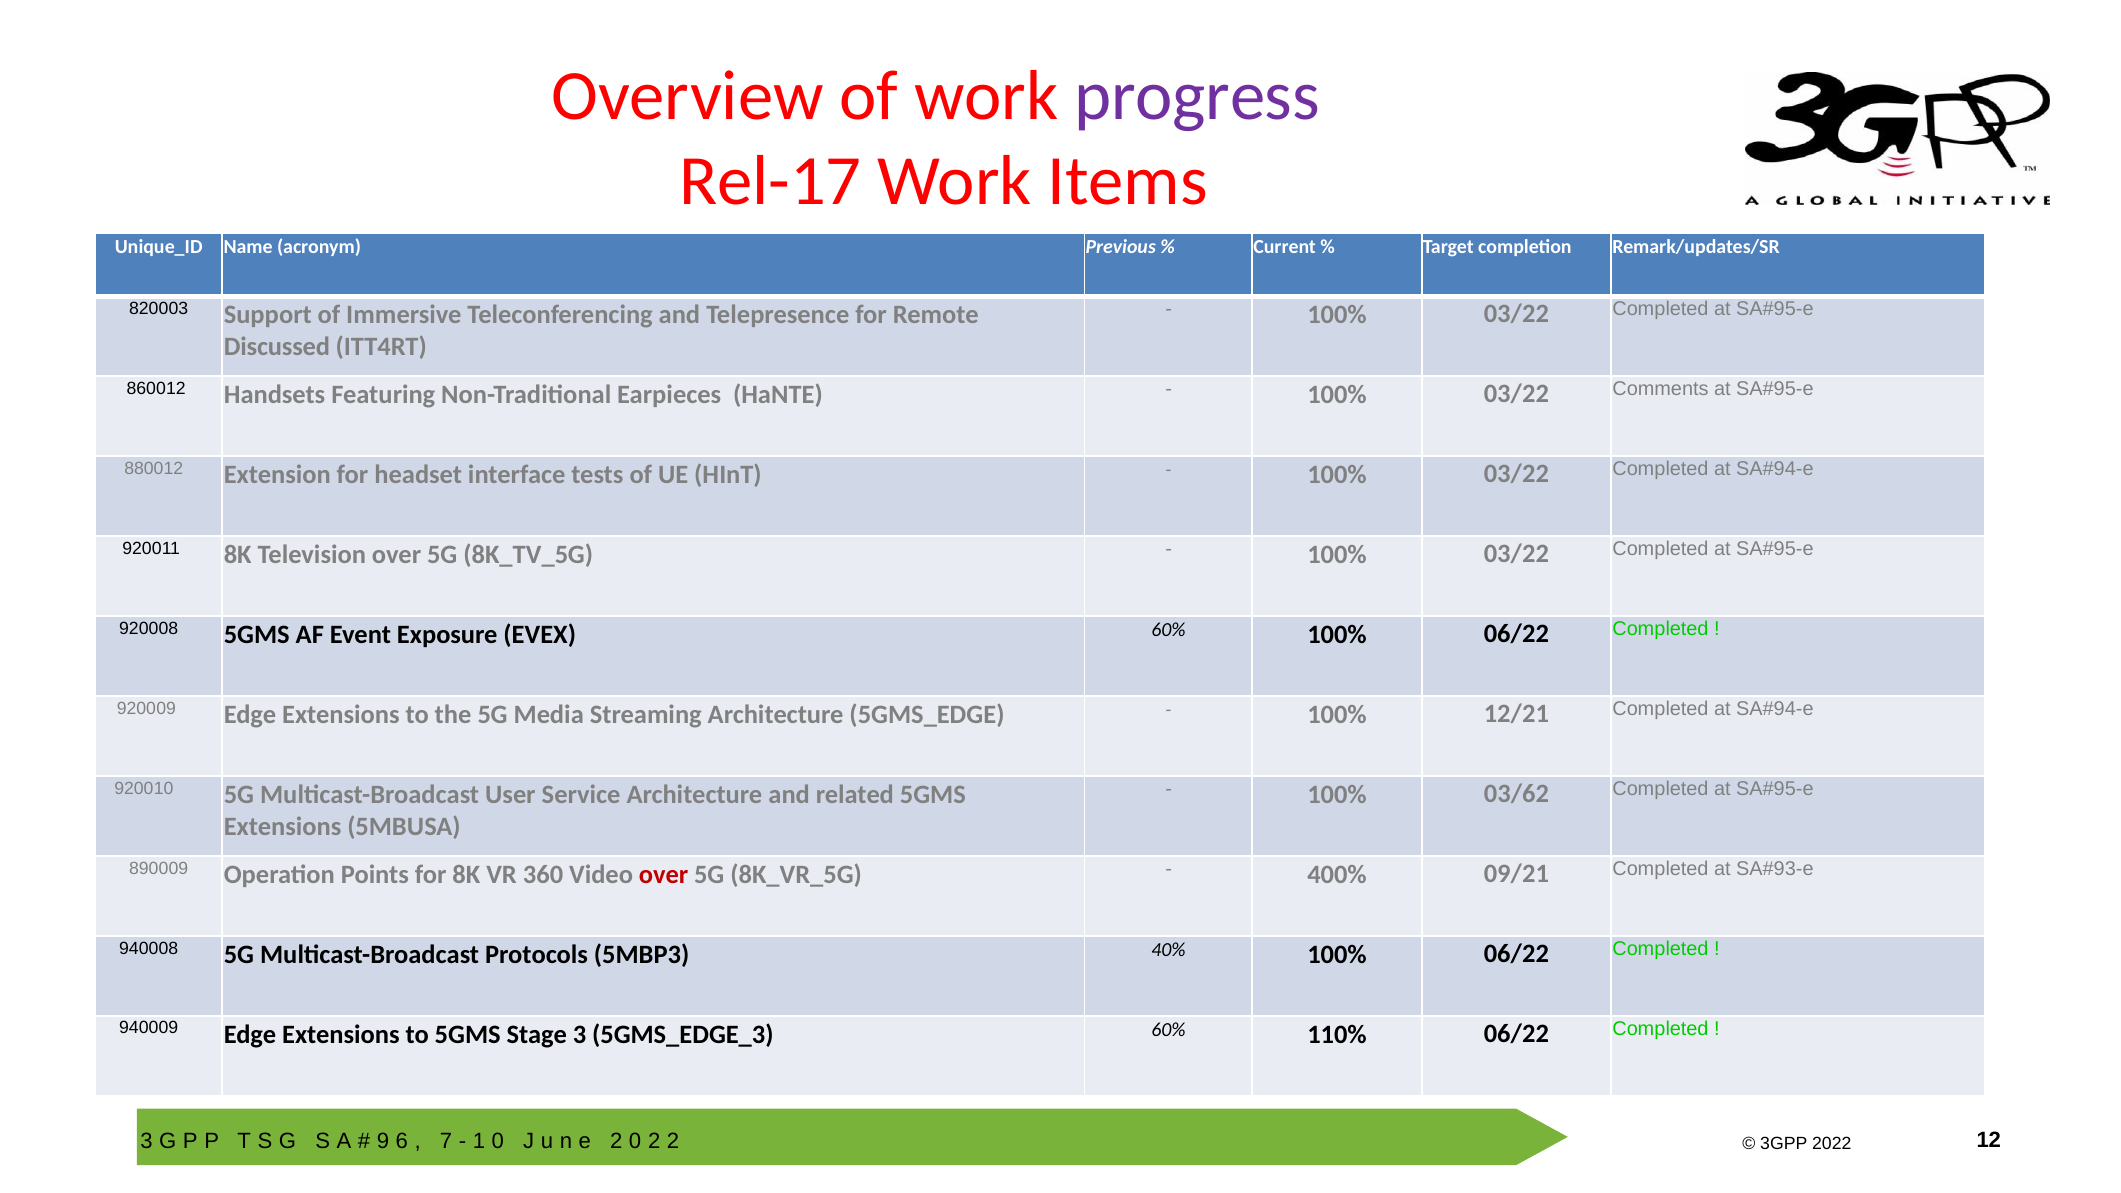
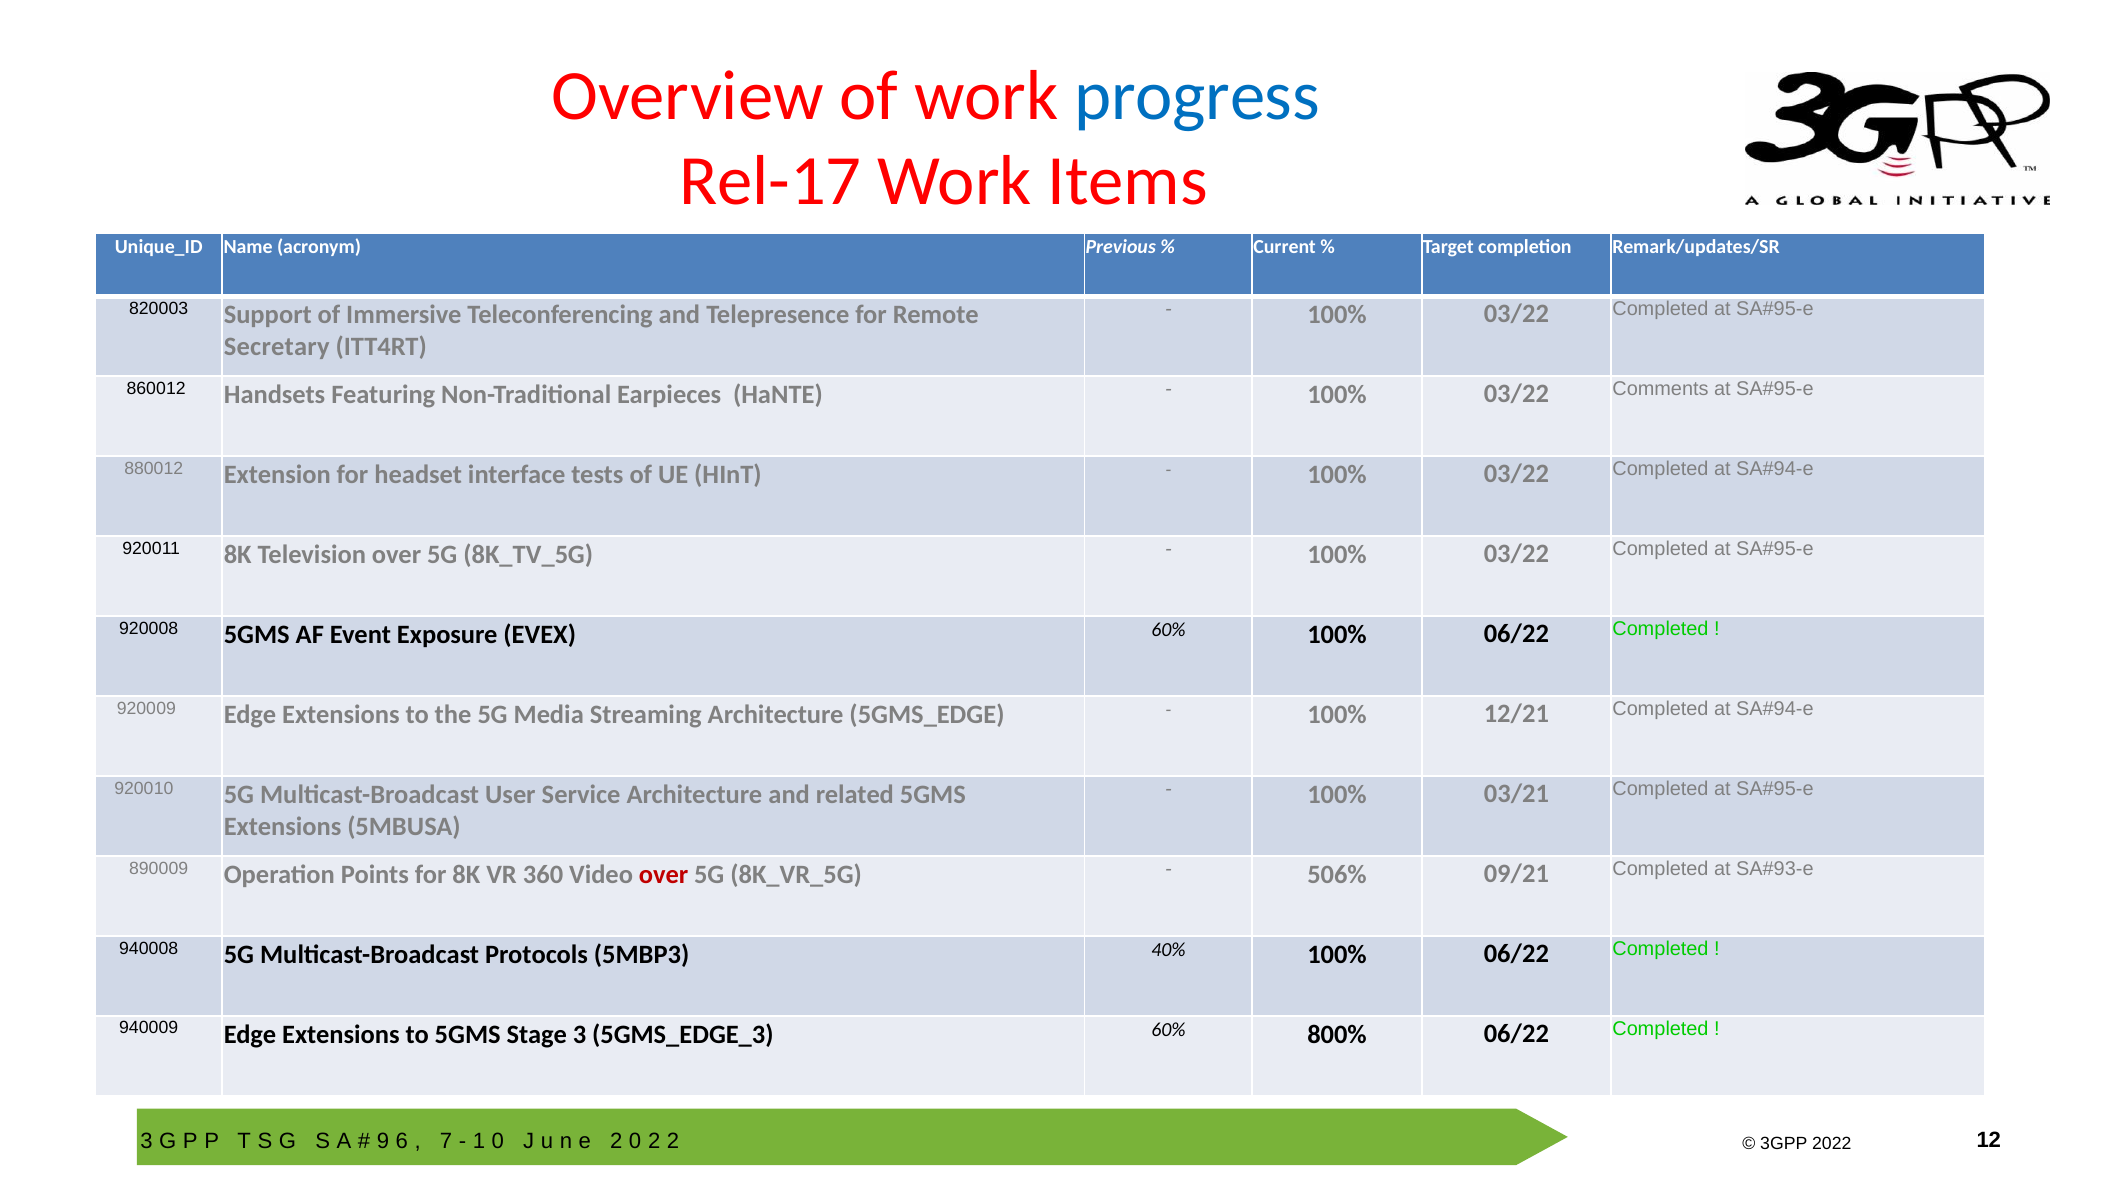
progress colour: purple -> blue (1197, 96)
Discussed: Discussed -> Secretary (277, 347)
03/62: 03/62 -> 03/21 (1516, 794)
400%: 400% -> 506% (1337, 874)
110%: 110% -> 800% (1337, 1034)
